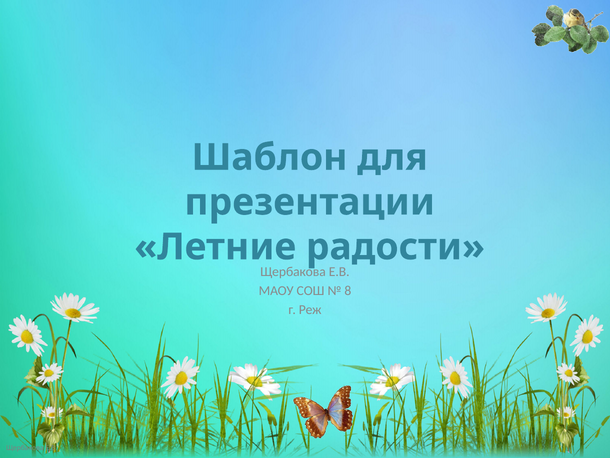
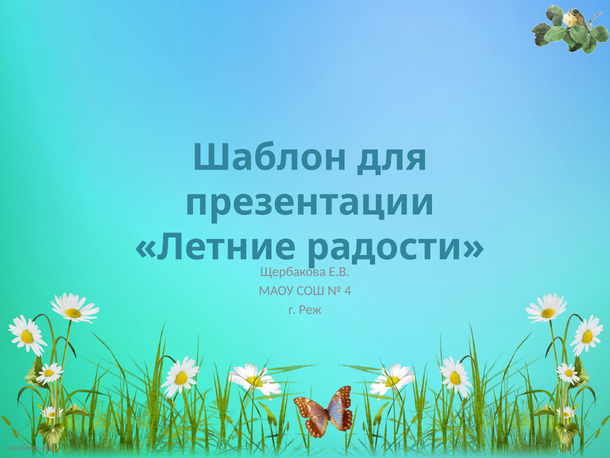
8: 8 -> 4 (348, 290)
